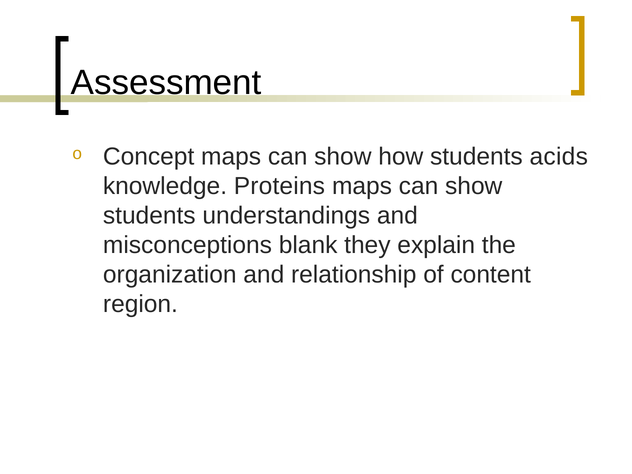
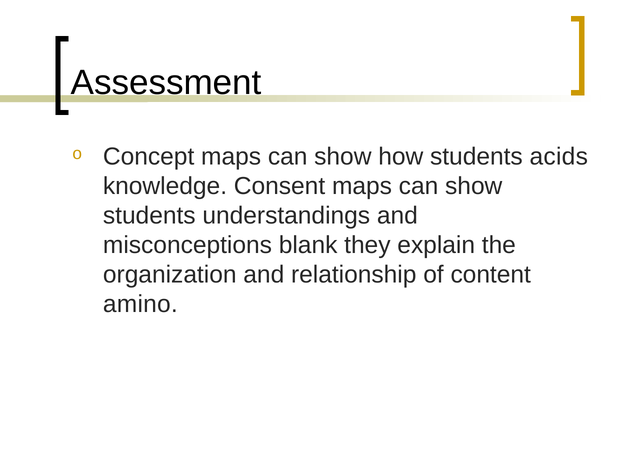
Proteins: Proteins -> Consent (280, 186)
region: region -> amino (140, 304)
